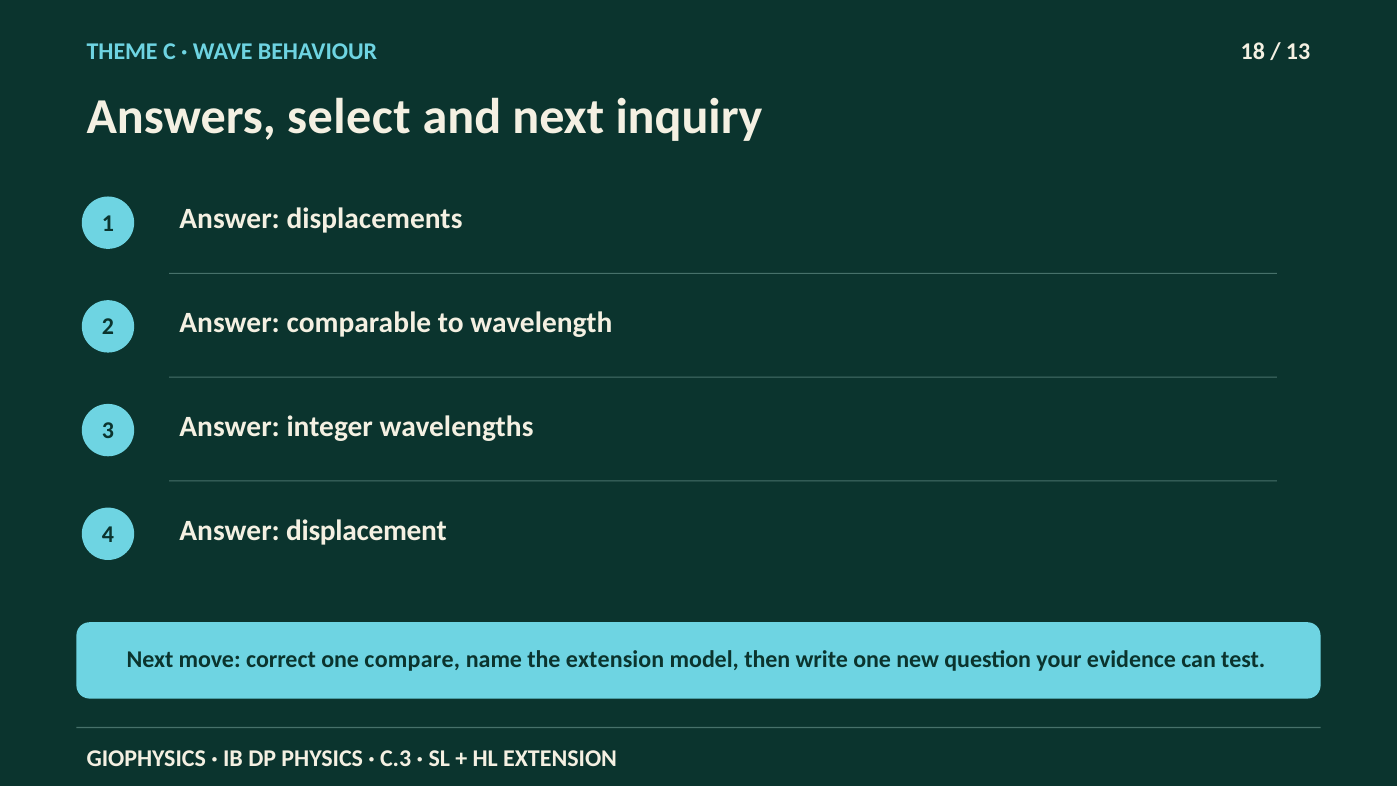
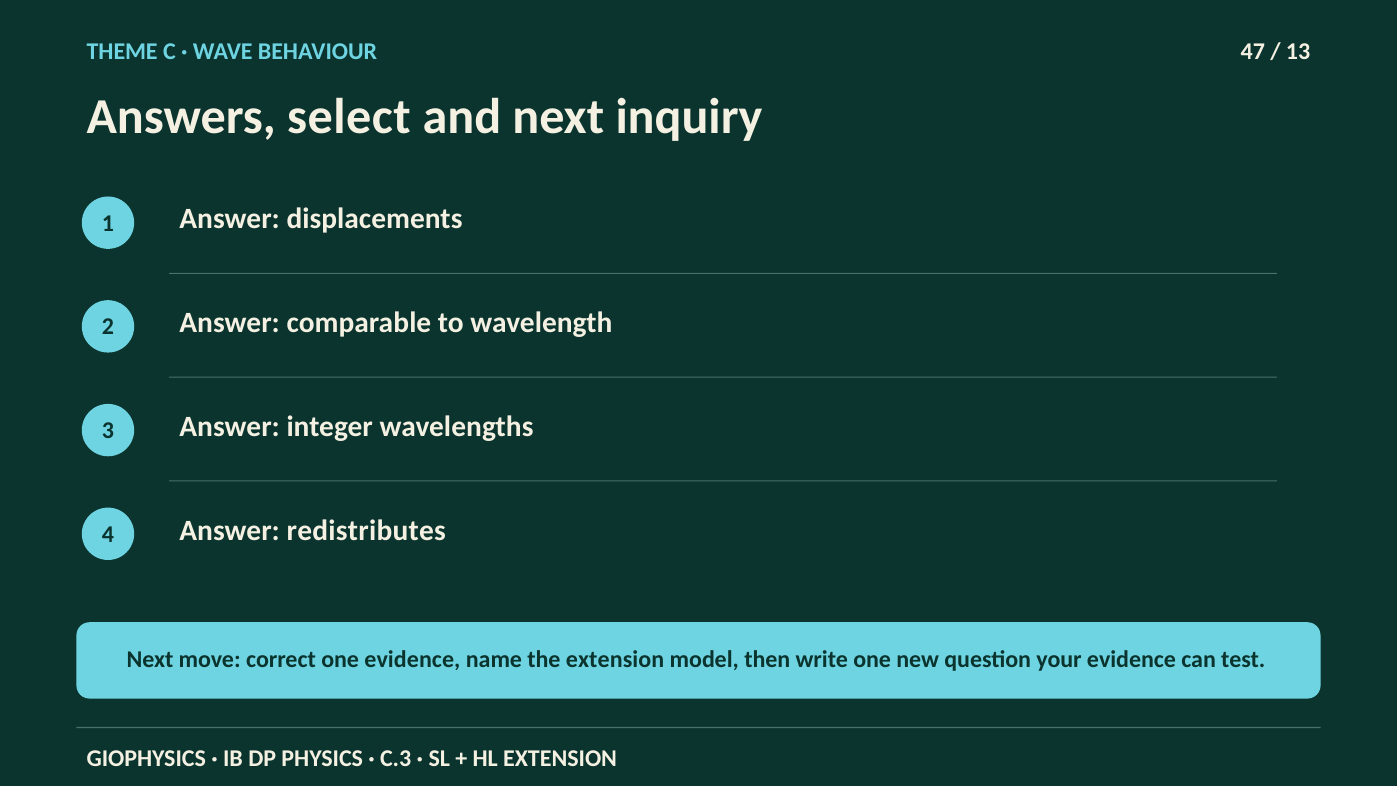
18: 18 -> 47 (1253, 52)
displacement: displacement -> redistributes (366, 530)
one compare: compare -> evidence (412, 660)
